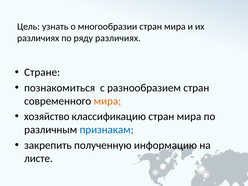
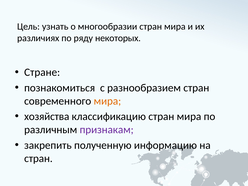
ряду различиях: различиях -> некоторых (118, 38)
хозяйство: хозяйство -> хозяйства (47, 116)
признакам colour: blue -> purple (107, 130)
листе: листе -> стран (38, 158)
